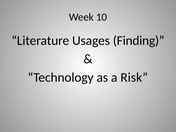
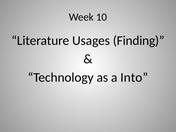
Risk: Risk -> Into (134, 77)
